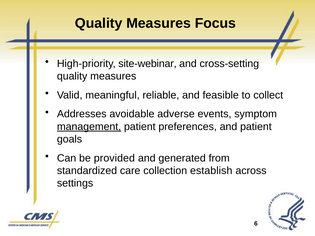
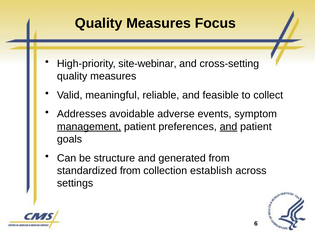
and underline: none -> present (228, 127)
provided: provided -> structure (114, 158)
standardized care: care -> from (130, 171)
